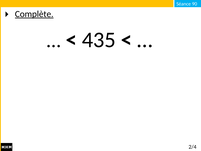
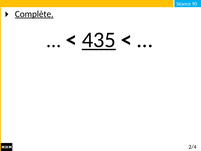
435 underline: none -> present (99, 40)
